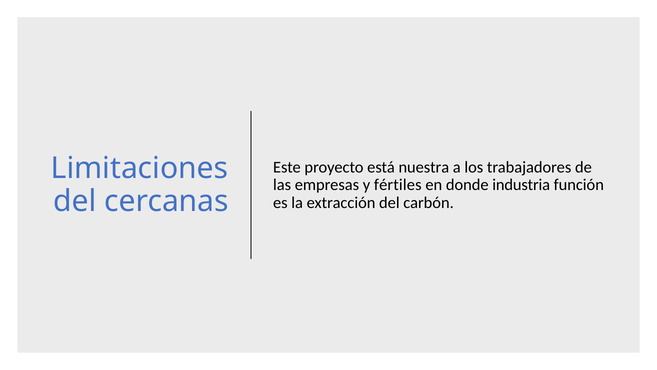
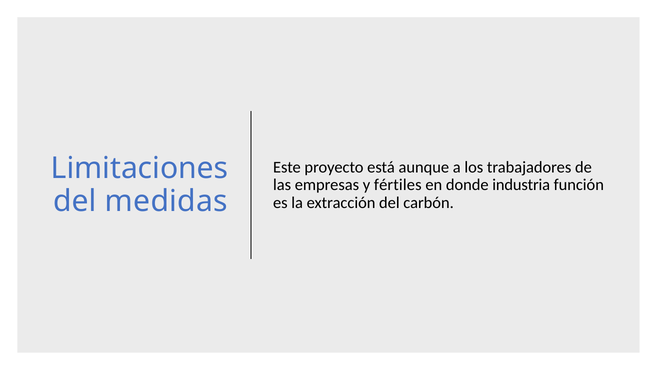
nuestra: nuestra -> aunque (424, 167)
cercanas: cercanas -> medidas (166, 201)
